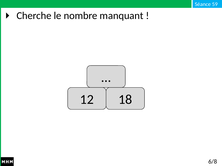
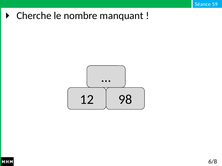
18: 18 -> 98 (125, 100)
